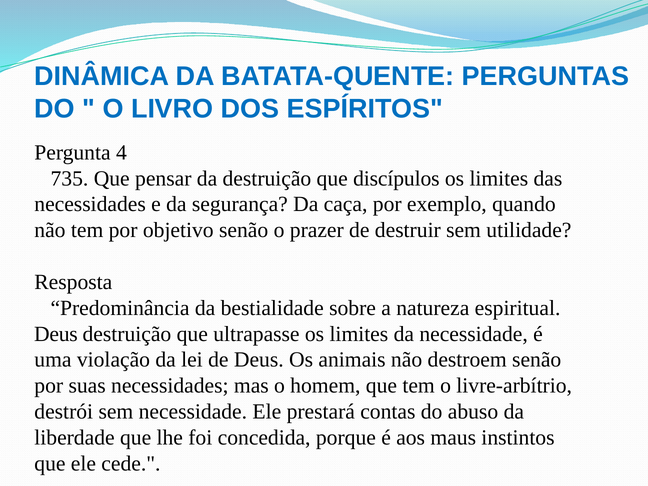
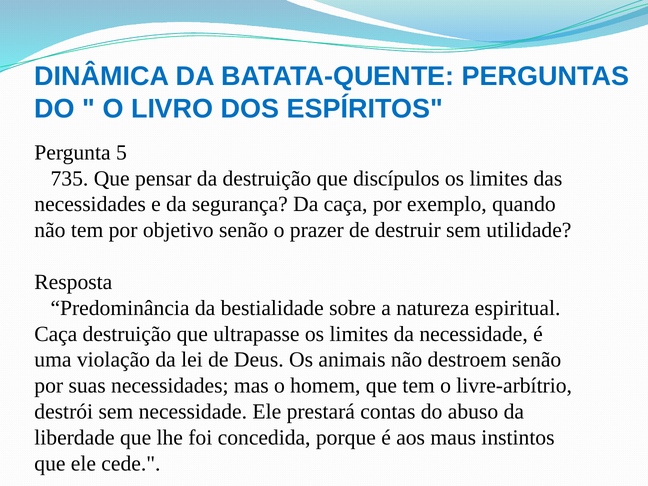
4: 4 -> 5 (121, 152)
Deus: Deus -> Caça (56, 334)
